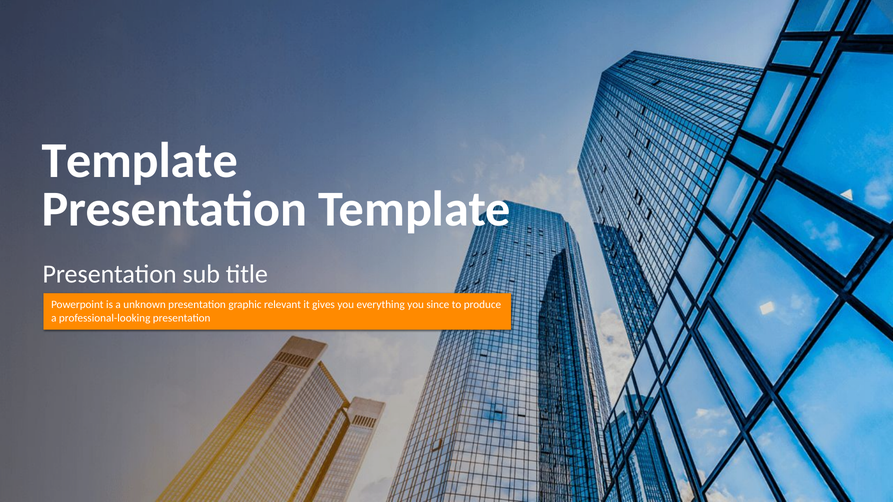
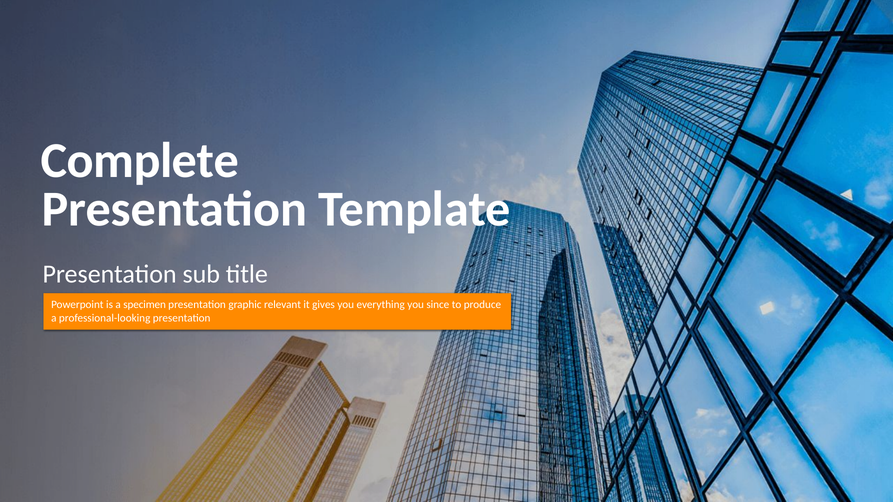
Template: Template -> Complete (140, 161)
unknown: unknown -> specimen (145, 305)
